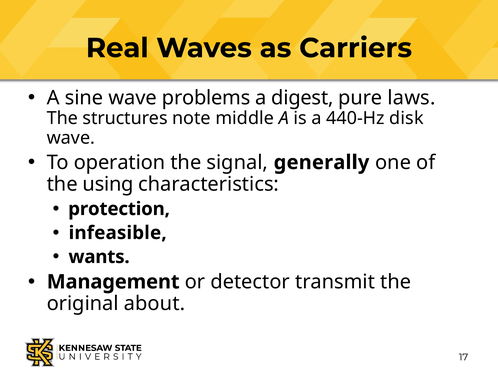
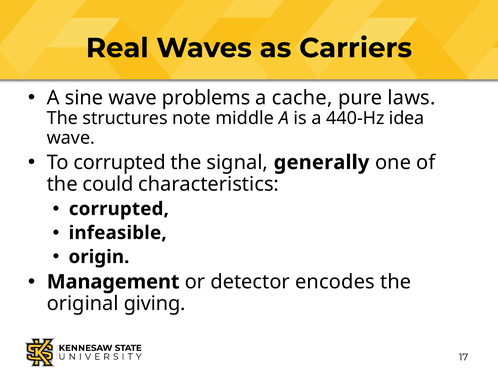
digest: digest -> cache (302, 98)
disk: disk -> idea (407, 118)
To operation: operation -> corrupted (120, 162)
using: using -> could (108, 184)
protection: protection -> corrupted (119, 209)
wants: wants -> origin (99, 256)
transmit: transmit -> encodes (335, 281)
about: about -> giving (155, 303)
